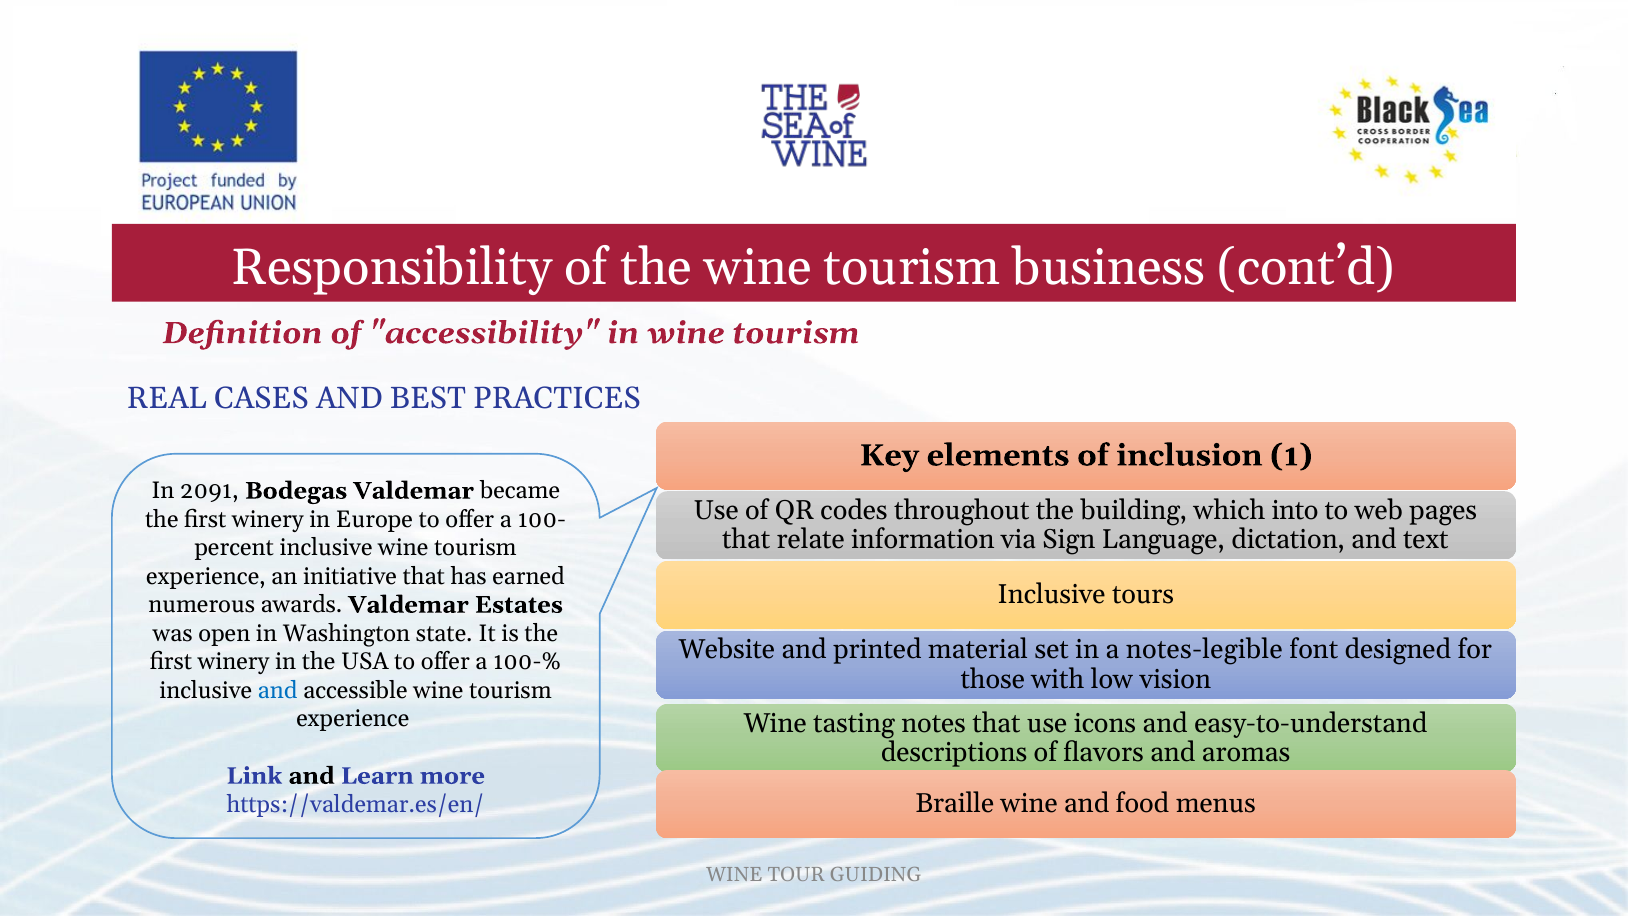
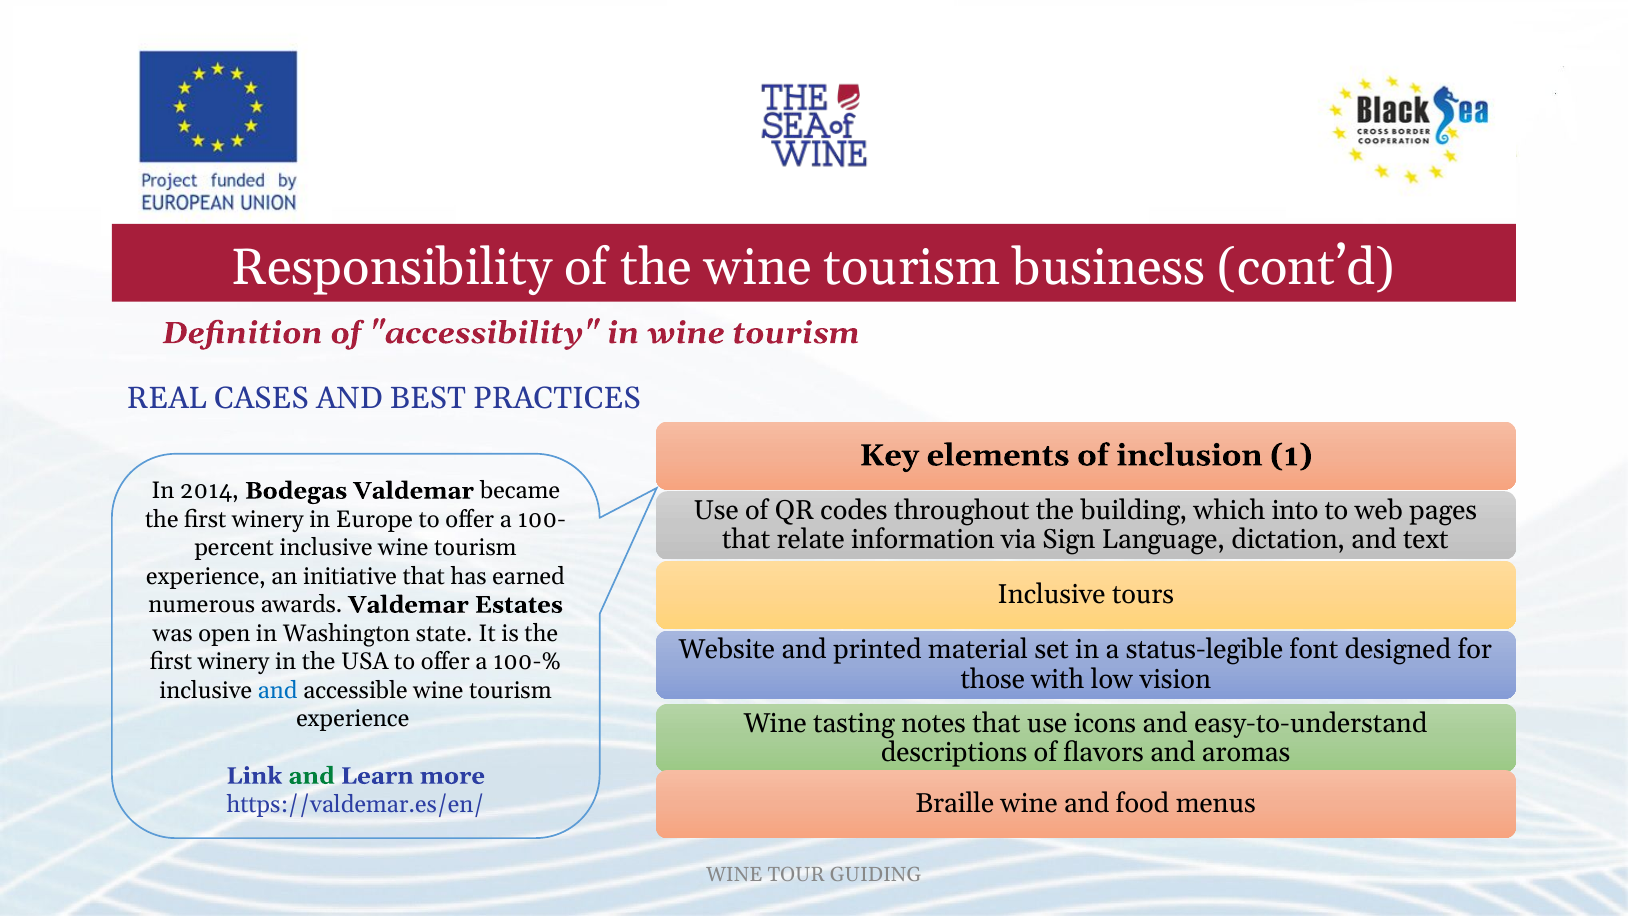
2091: 2091 -> 2014 (209, 491)
notes-legible: notes-legible -> status-legible (1205, 650)
and colour: black -> green (312, 776)
